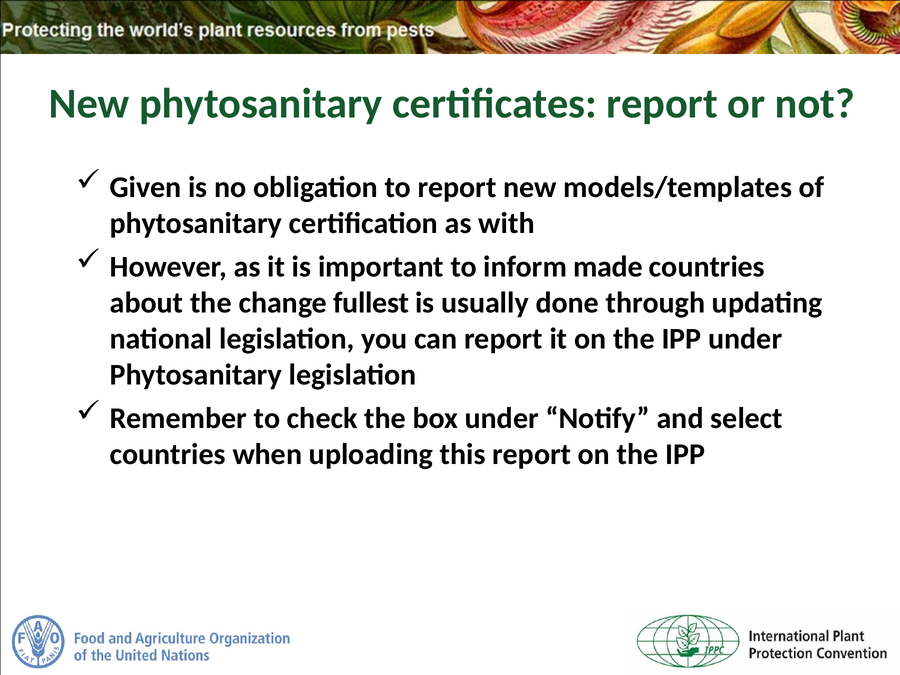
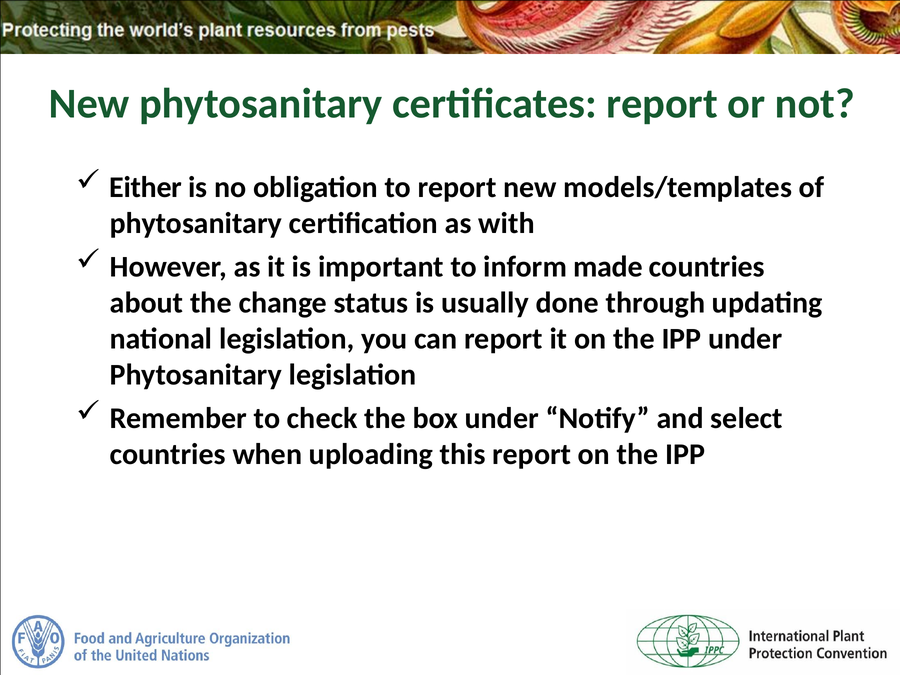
Given: Given -> Either (146, 187)
fullest: fullest -> status (371, 303)
